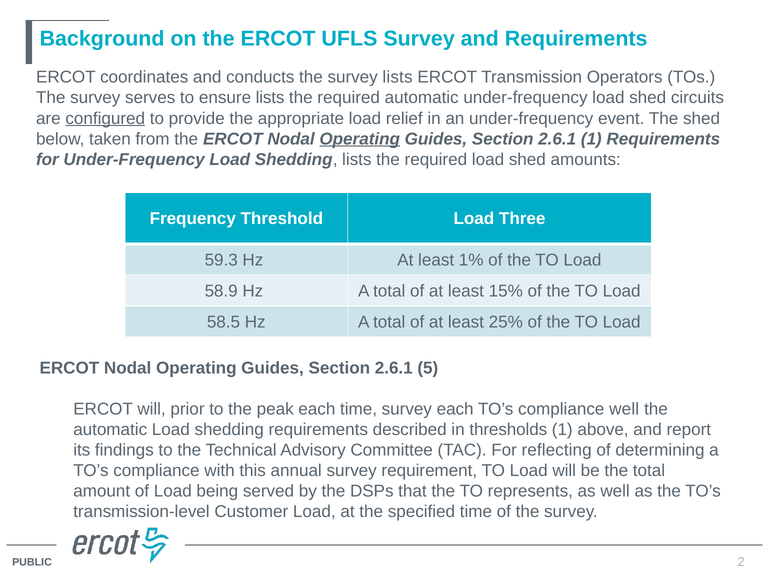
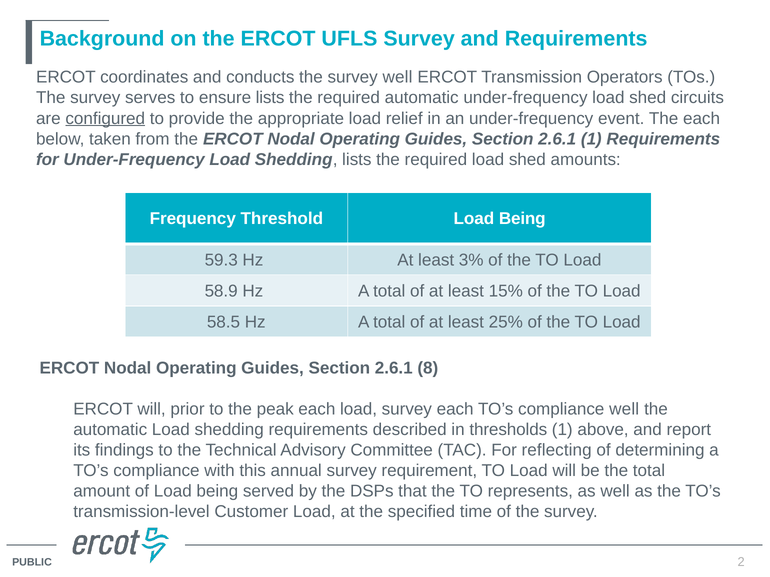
survey lists: lists -> well (398, 77)
The shed: shed -> each (702, 118)
Operating underline: present -> none (360, 139)
Threshold Load Three: Three -> Being (522, 219)
1%: 1% -> 3% (471, 260)
5: 5 -> 8 (428, 369)
each time: time -> load (359, 410)
